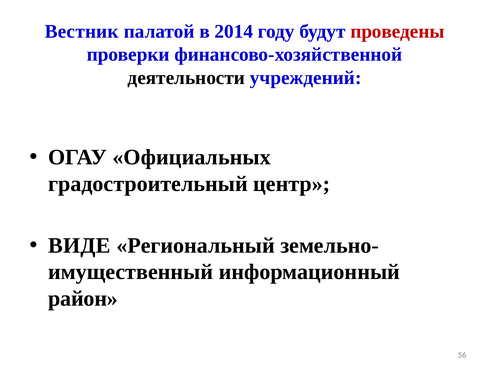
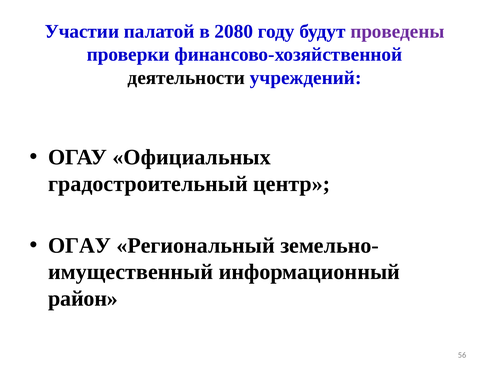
Вестник: Вестник -> Участии (82, 31)
2014: 2014 -> 2080 (234, 31)
проведены colour: red -> purple (397, 31)
ВИДЕ: ВИДЕ -> ОГАУ (80, 246)
